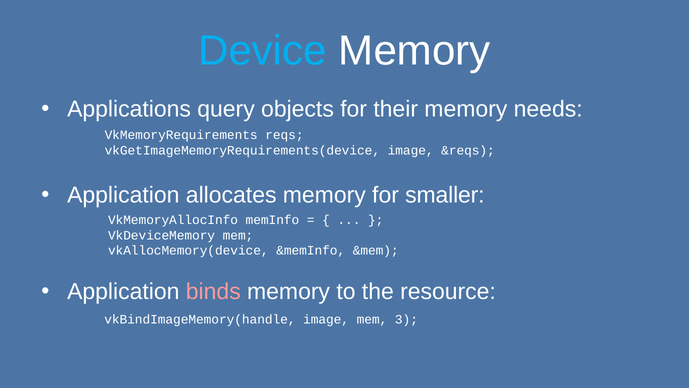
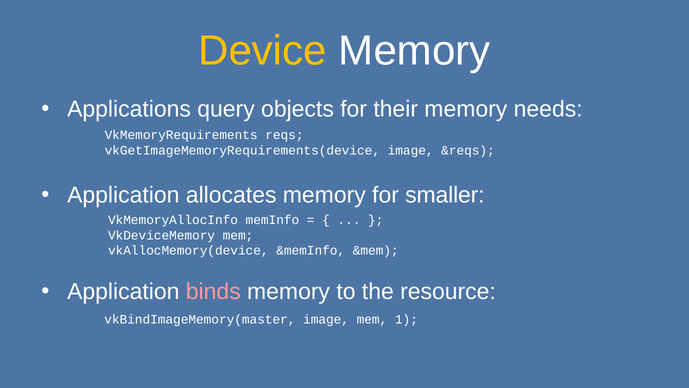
Device colour: light blue -> yellow (262, 51)
vkBindImageMemory(handle: vkBindImageMemory(handle -> vkBindImageMemory(master (200, 319)
3: 3 -> 1 (406, 319)
